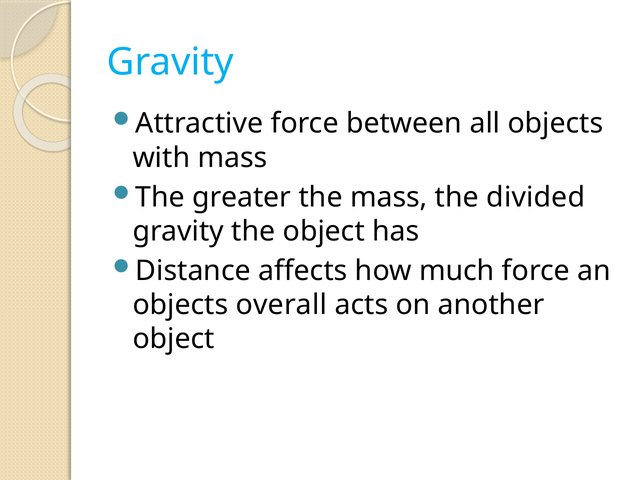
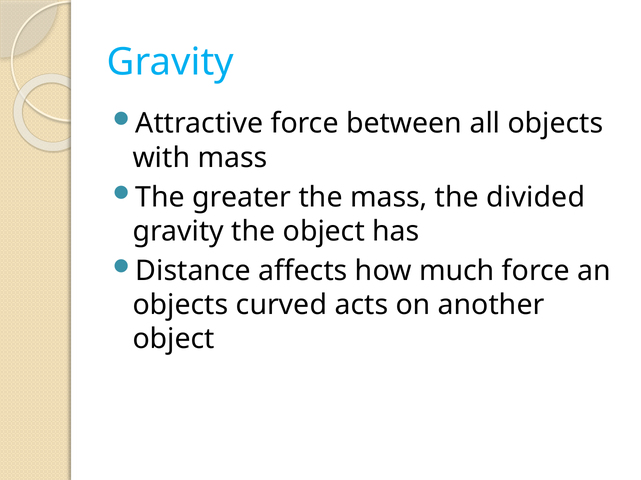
overall: overall -> curved (281, 305)
